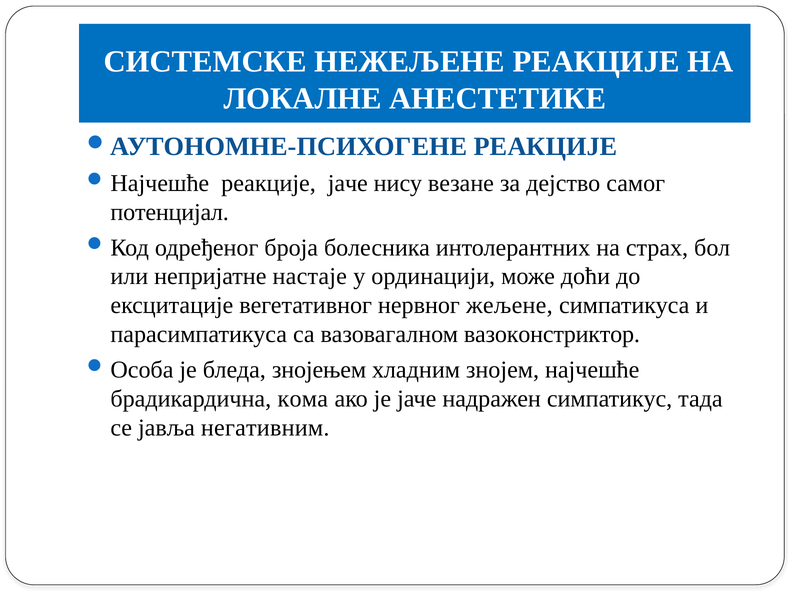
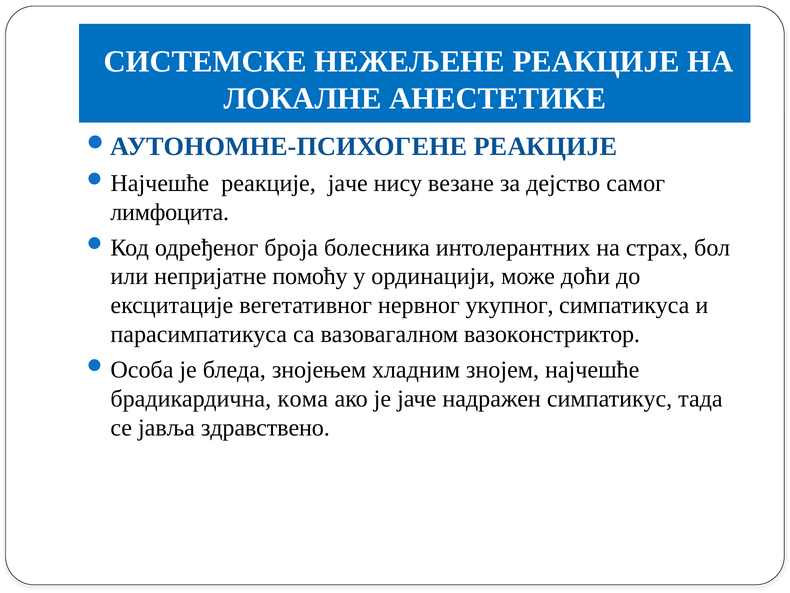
потенцијал: потенцијал -> лимфоцита (170, 212)
настаје: настаје -> помоћу (310, 276)
жељене: жељене -> укупног (510, 305)
негативним: негативним -> здравствено (265, 427)
